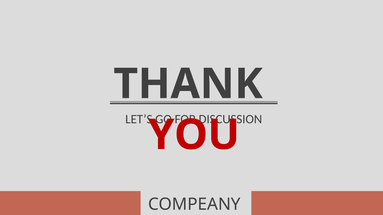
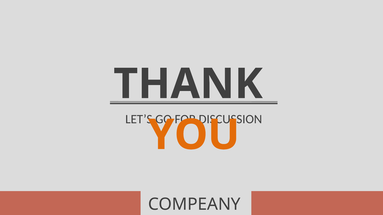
YOU colour: red -> orange (194, 135)
